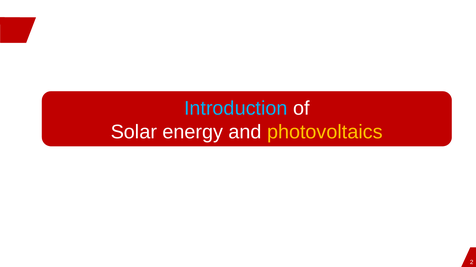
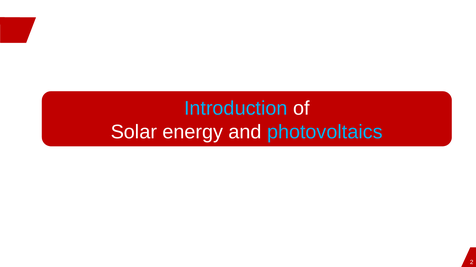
photovoltaics colour: yellow -> light blue (325, 132)
